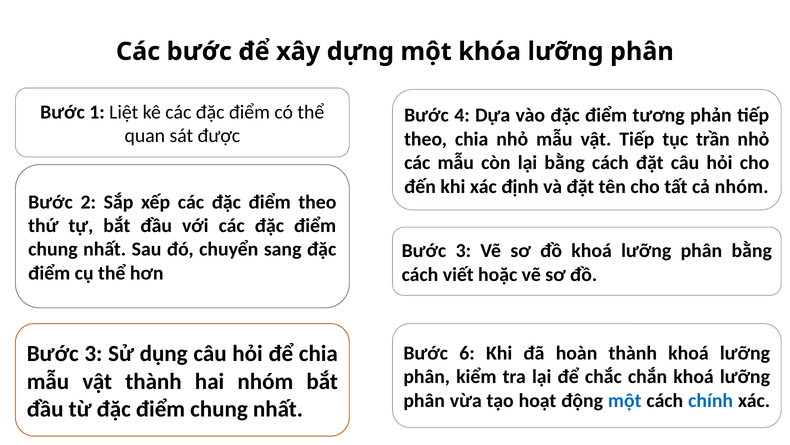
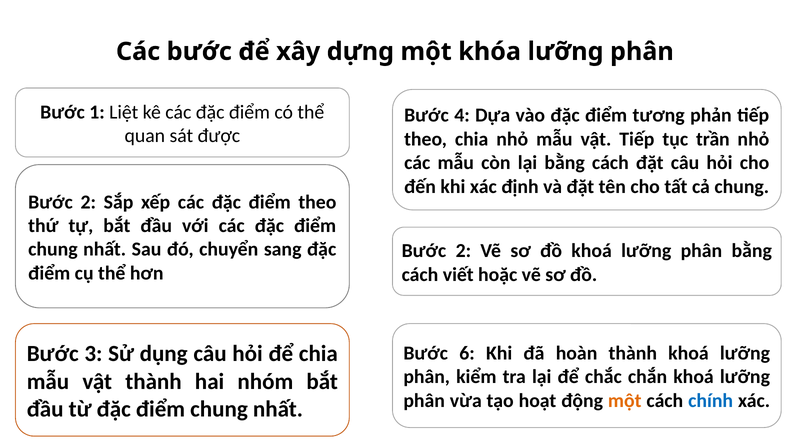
cả nhóm: nhóm -> chung (742, 186)
3: 3 -> 2 (463, 250)
một colour: blue -> orange (625, 400)
